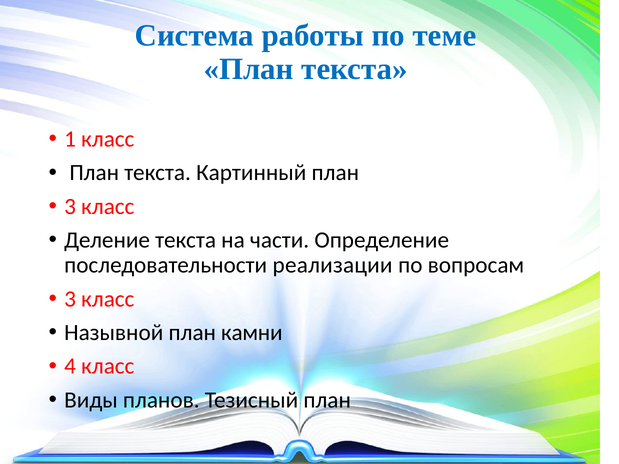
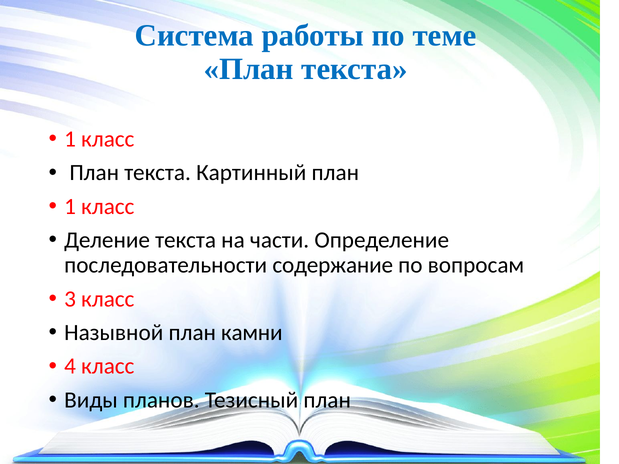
3: 3 -> 1 (70, 207)
реализации: реализации -> содержание (333, 265)
